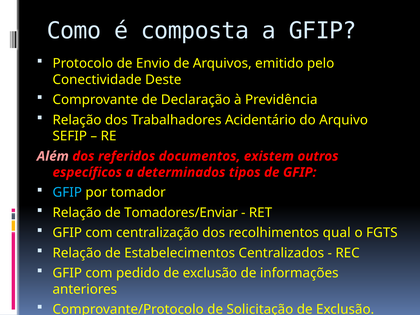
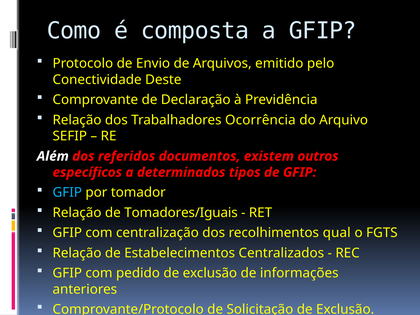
Acidentário: Acidentário -> Ocorrência (260, 120)
Além colour: pink -> white (53, 156)
Tomadores/Enviar: Tomadores/Enviar -> Tomadores/Iguais (181, 213)
